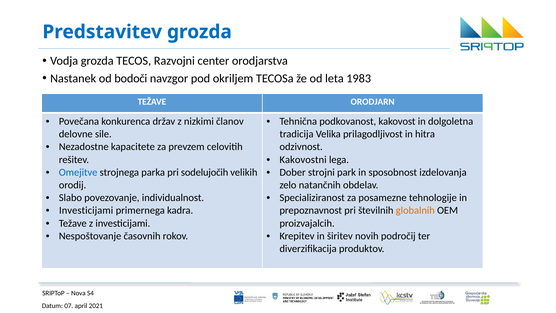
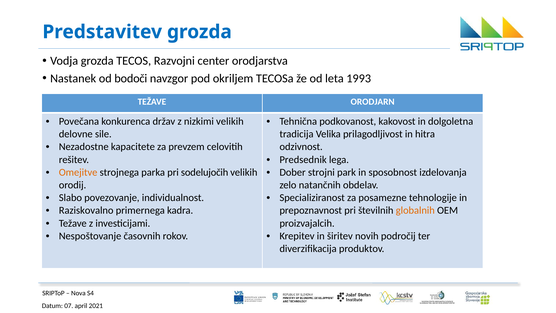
1983: 1983 -> 1993 (359, 78)
nizkimi članov: članov -> velikih (230, 121)
Kakovostni: Kakovostni -> Predsednik (303, 159)
Omejitve colour: blue -> orange (78, 172)
Investicijami: Investicijami -> Raziskovalno (86, 210)
